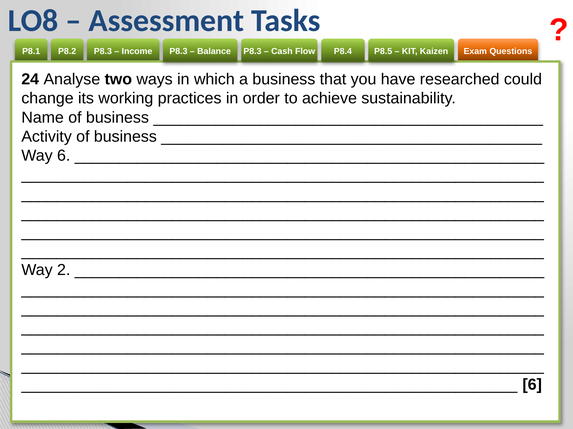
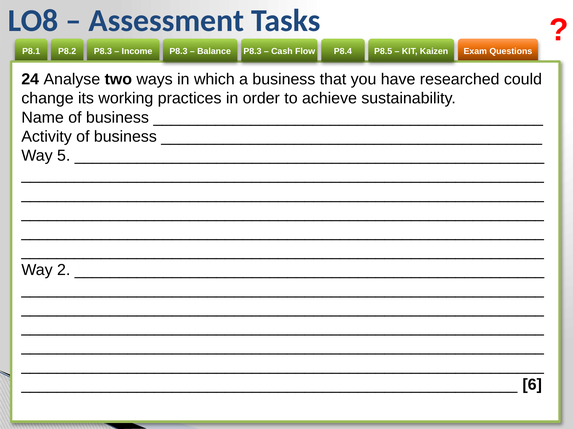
Way 6: 6 -> 5 (64, 156)
